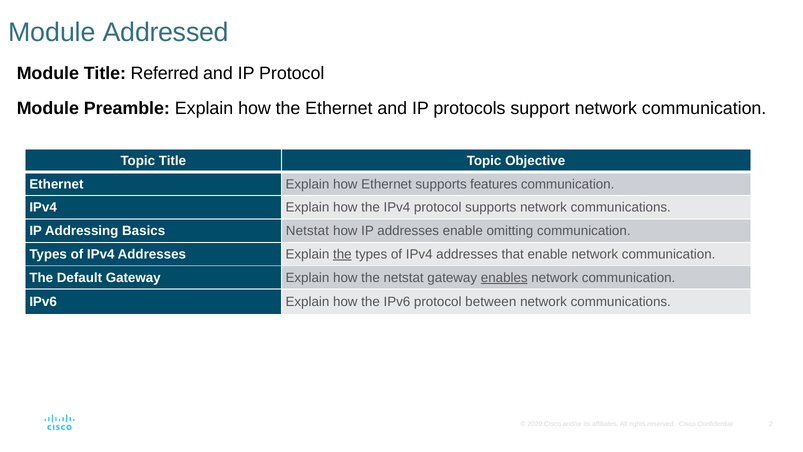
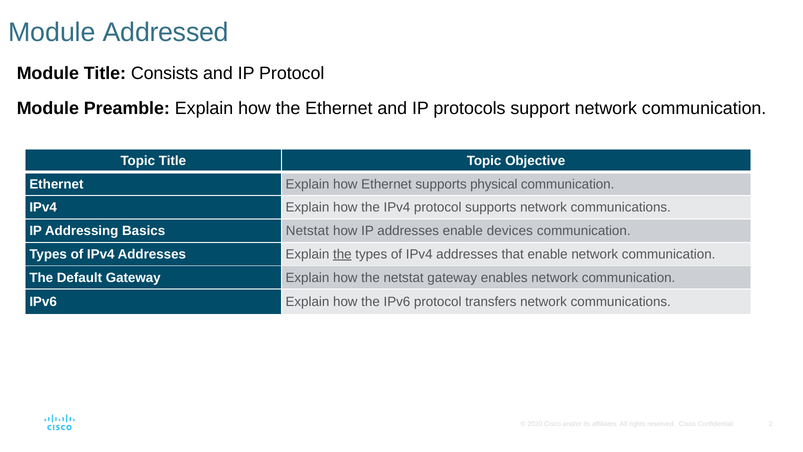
Referred: Referred -> Consists (165, 73)
features: features -> physical (494, 184)
omitting: omitting -> devices (510, 231)
enables underline: present -> none (504, 277)
between: between -> transfers (491, 302)
